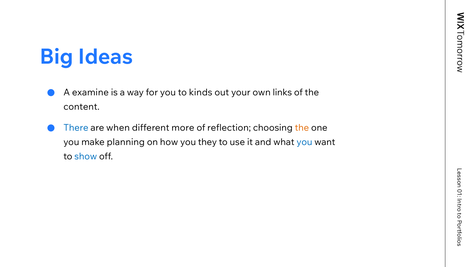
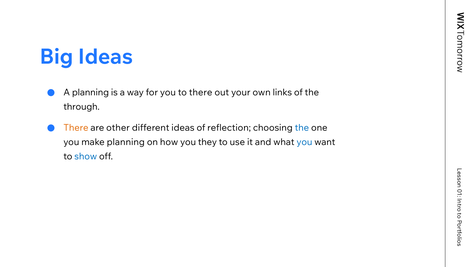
A examine: examine -> planning (90, 92)
to kinds: kinds -> there (201, 92)
content: content -> through (82, 107)
There colour: blue -> orange (76, 128)
when: when -> other (118, 128)
different more: more -> ideas (183, 128)
the colour: orange -> blue (302, 128)
